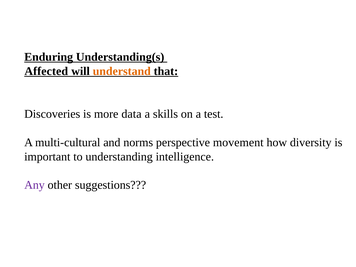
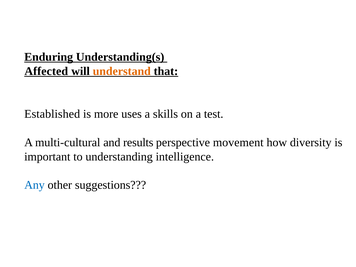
Discoveries: Discoveries -> Established (52, 114)
data: data -> uses (132, 114)
norms: norms -> results (138, 142)
Any colour: purple -> blue (34, 185)
